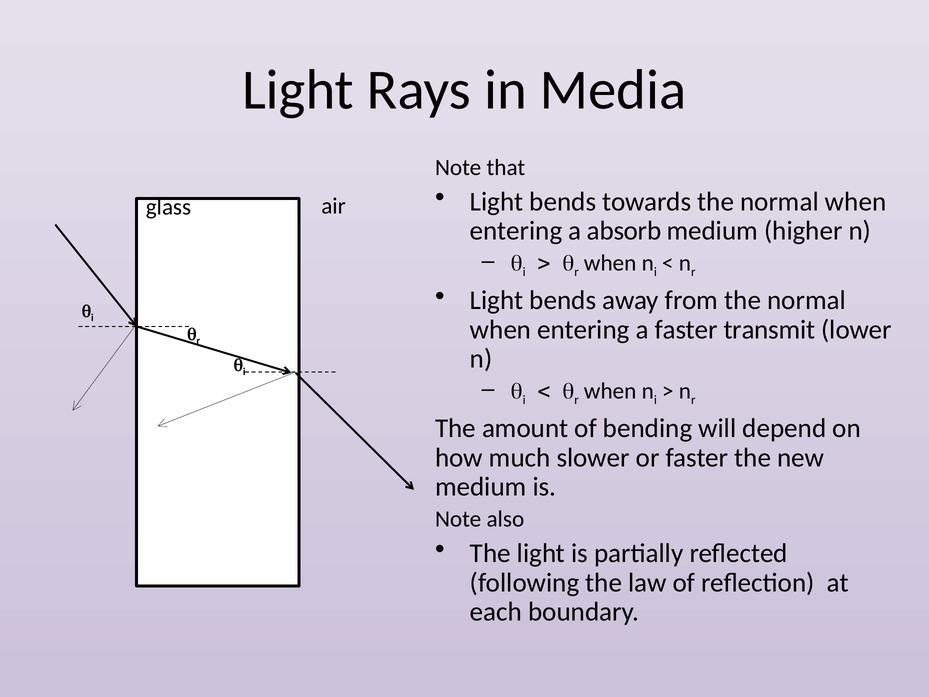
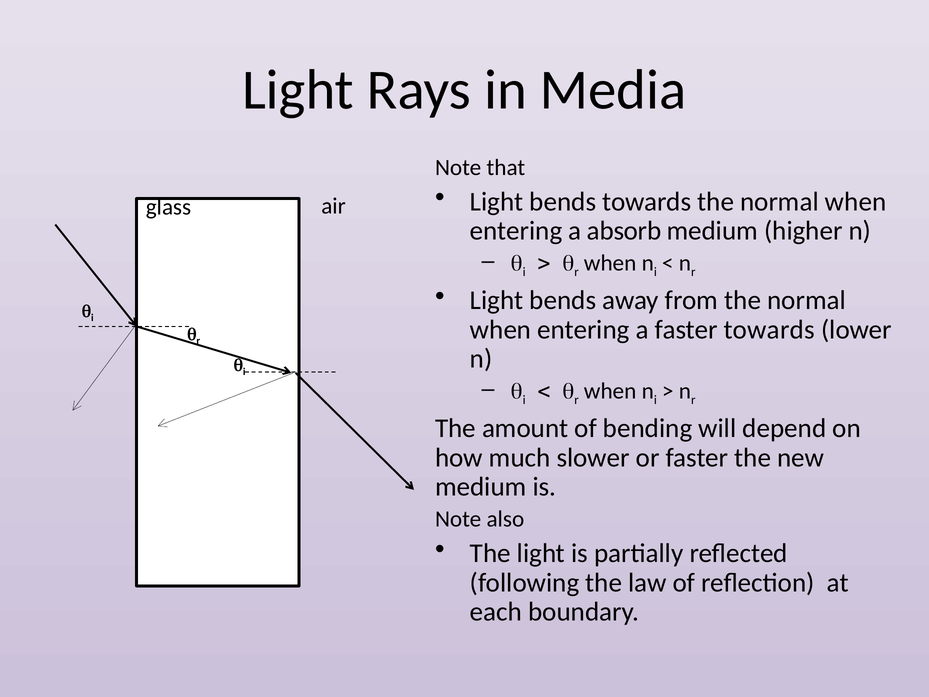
faster transmit: transmit -> towards (769, 330)
